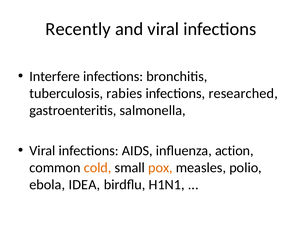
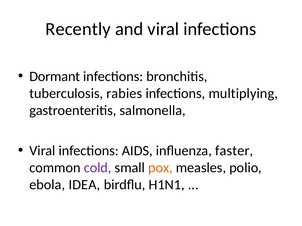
Interfere: Interfere -> Dormant (55, 77)
researched: researched -> multiplying (243, 94)
action: action -> faster (234, 151)
cold colour: orange -> purple (98, 168)
